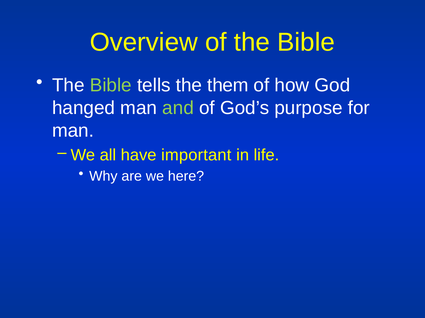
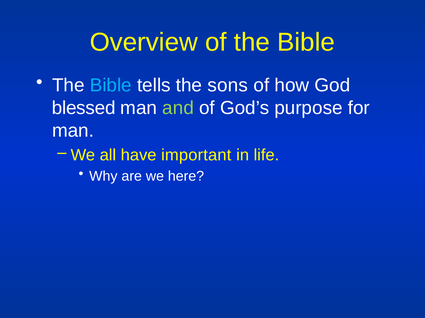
Bible colour: light green -> light blue (111, 86)
them: them -> sons (228, 86)
hanged: hanged -> blessed (84, 108)
